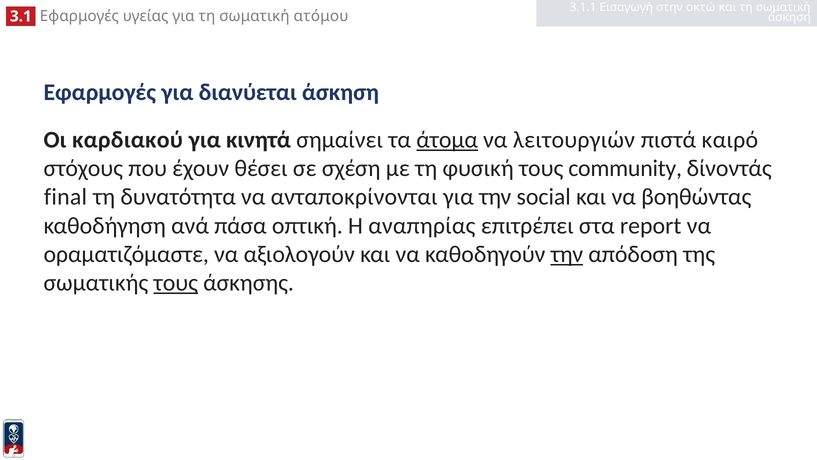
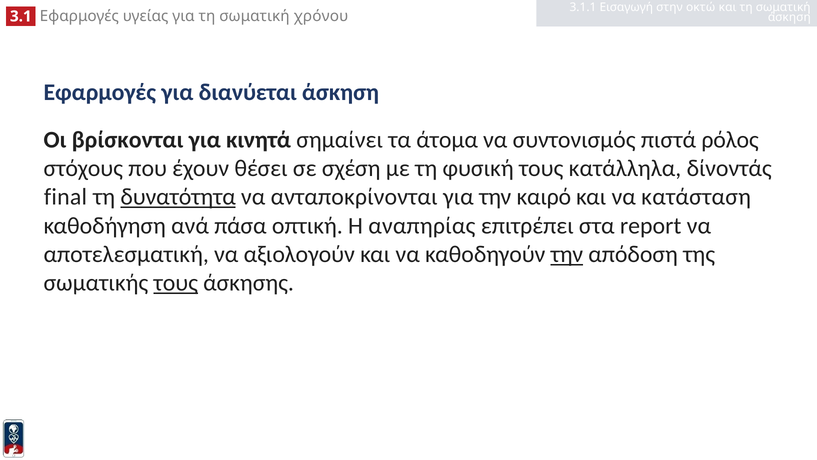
ατόμου: ατόμου -> χρόνου (321, 16)
καρδιακού: καρδιακού -> βρίσκονται (128, 140)
άτομα underline: present -> none (447, 140)
λειτουργιών: λειτουργιών -> συντονισμός (574, 140)
καιρό: καιρό -> ρόλος (730, 140)
community: community -> κατάλληλα (625, 168)
δυνατότητα underline: none -> present (178, 197)
social: social -> καιρό (544, 197)
βοηθώντας: βοηθώντας -> κατάσταση (696, 197)
οραματιζόμαστε: οραματιζόμαστε -> αποτελεσματική (126, 254)
